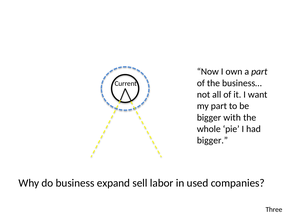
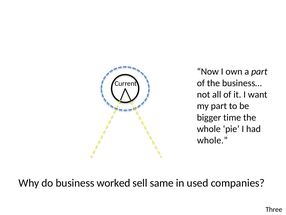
with: with -> time (232, 117)
bigger: bigger -> whole (212, 140)
expand: expand -> worked (114, 183)
labor: labor -> same (162, 183)
